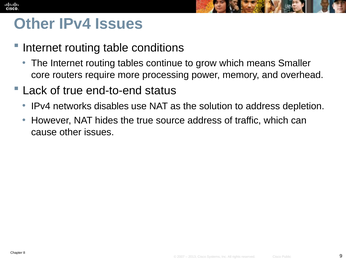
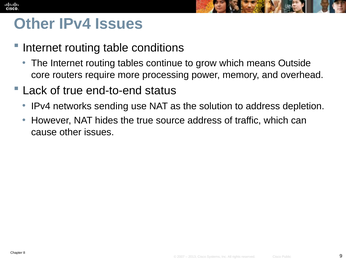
Smaller: Smaller -> Outside (294, 63)
disables: disables -> sending (111, 106)
